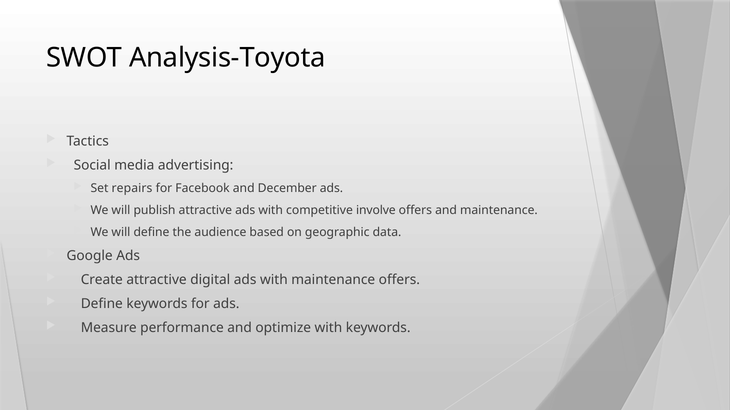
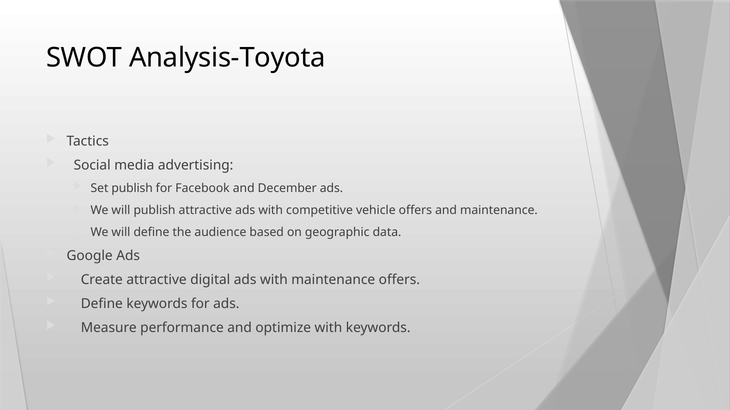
Set repairs: repairs -> publish (132, 188)
involve: involve -> vehicle (376, 211)
